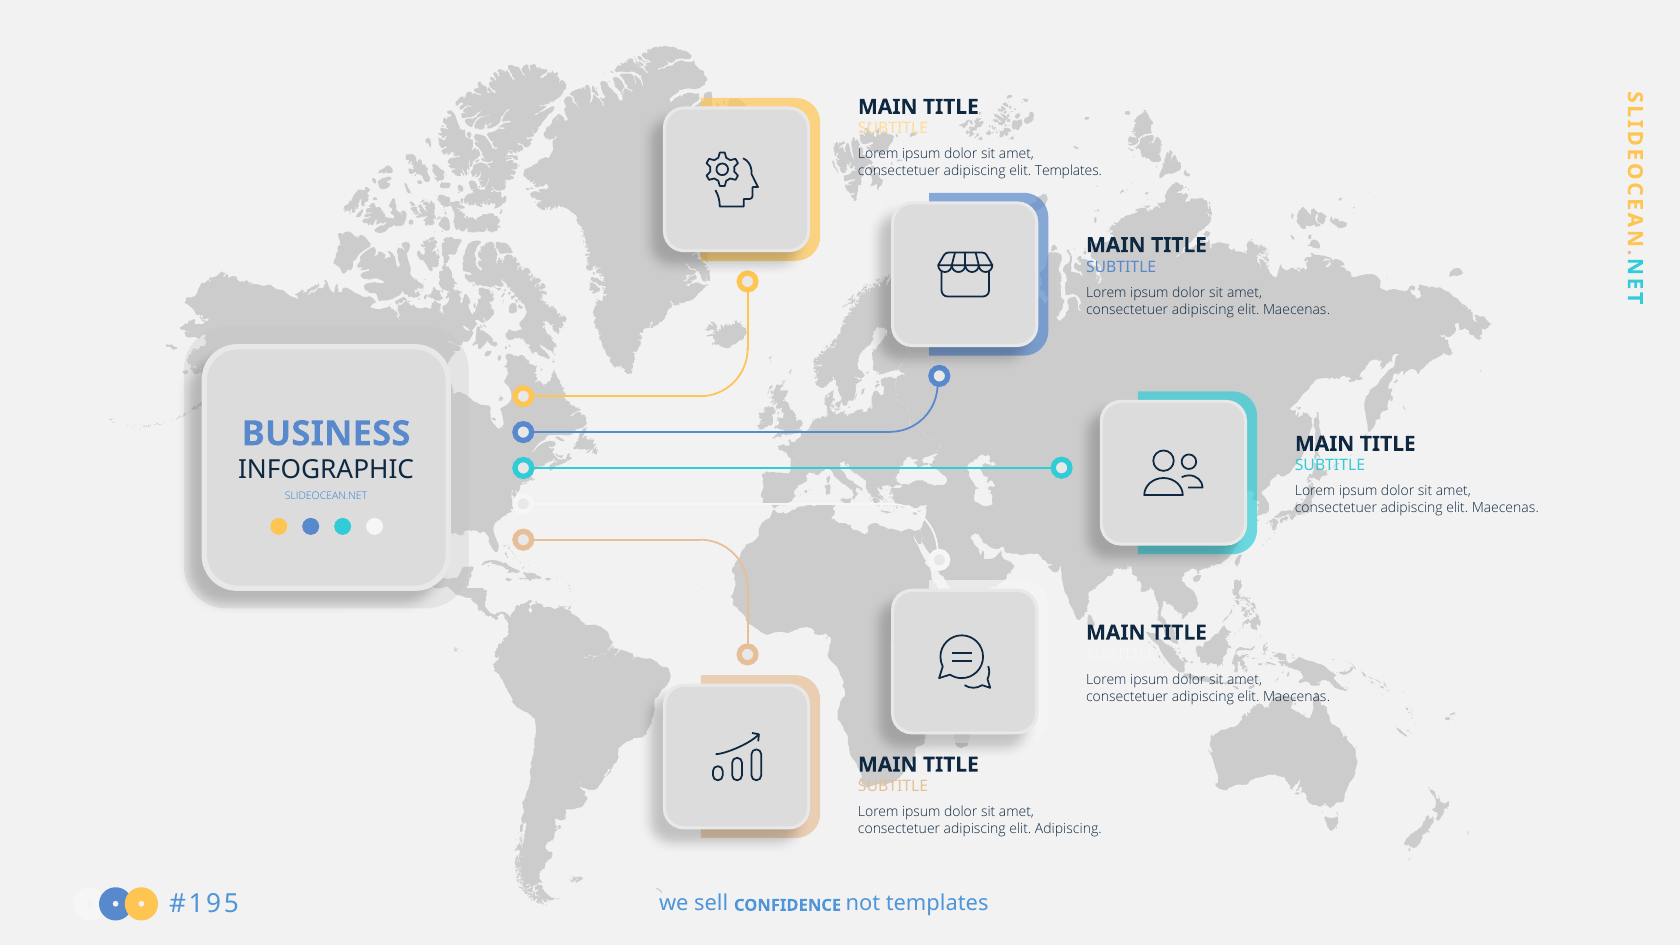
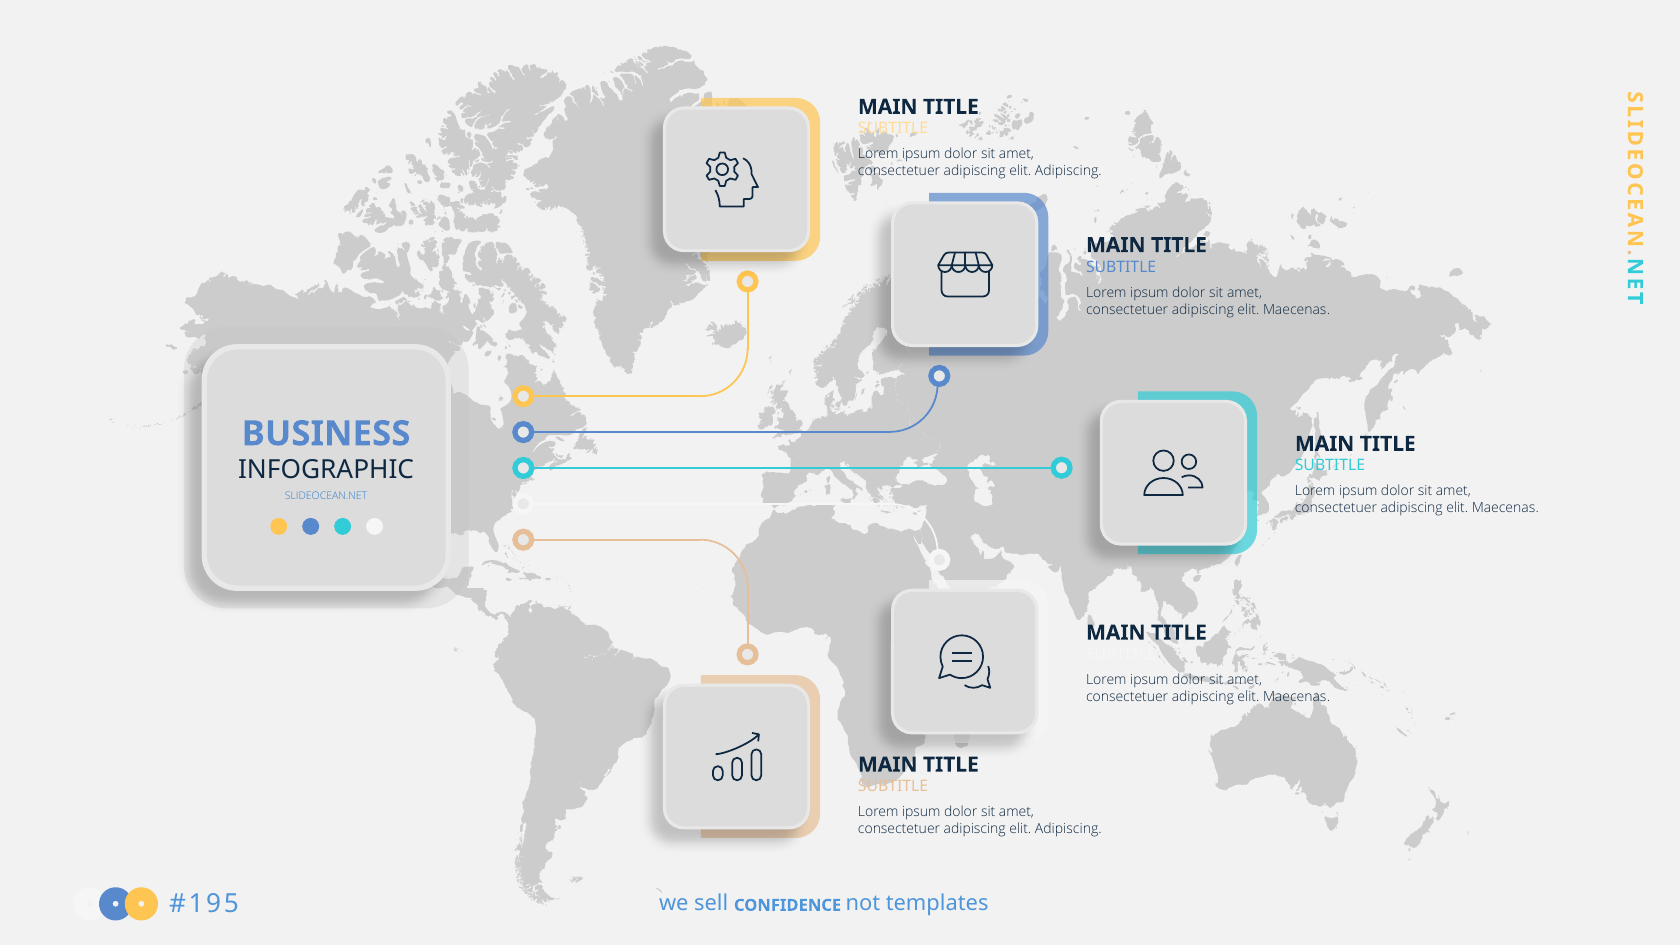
Templates: Templates -> Adipiscing (1068, 171)
